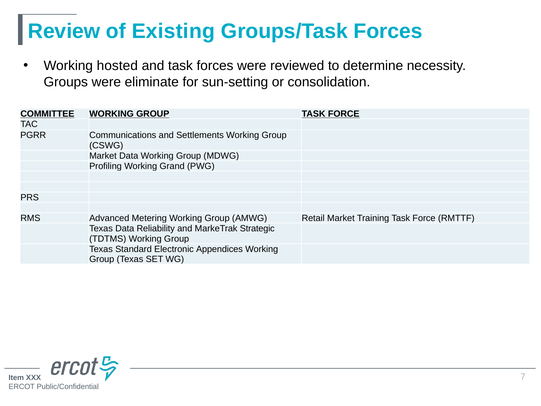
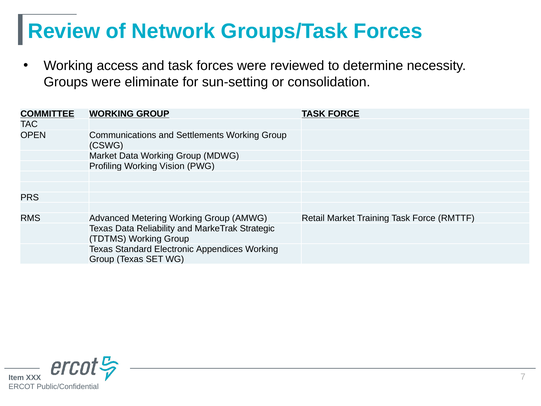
Existing: Existing -> Network (173, 31)
hosted: hosted -> access (117, 66)
PGRR: PGRR -> OPEN (33, 135)
Grand: Grand -> Vision (172, 166)
